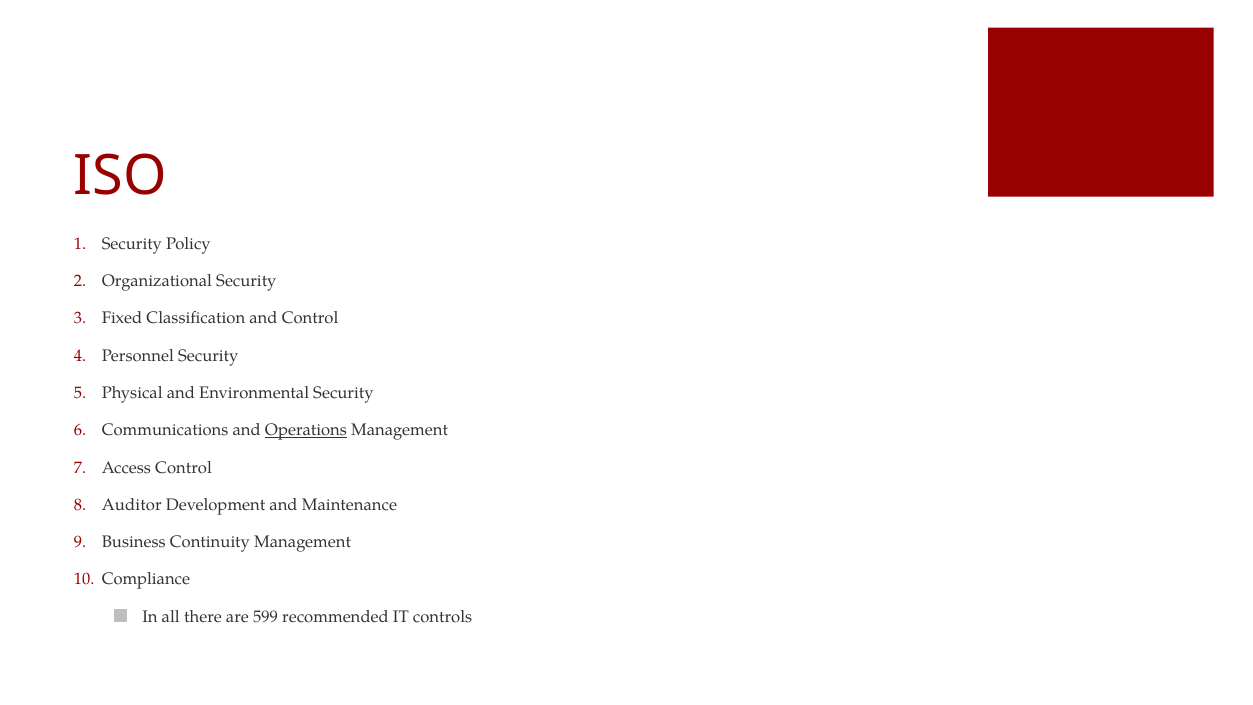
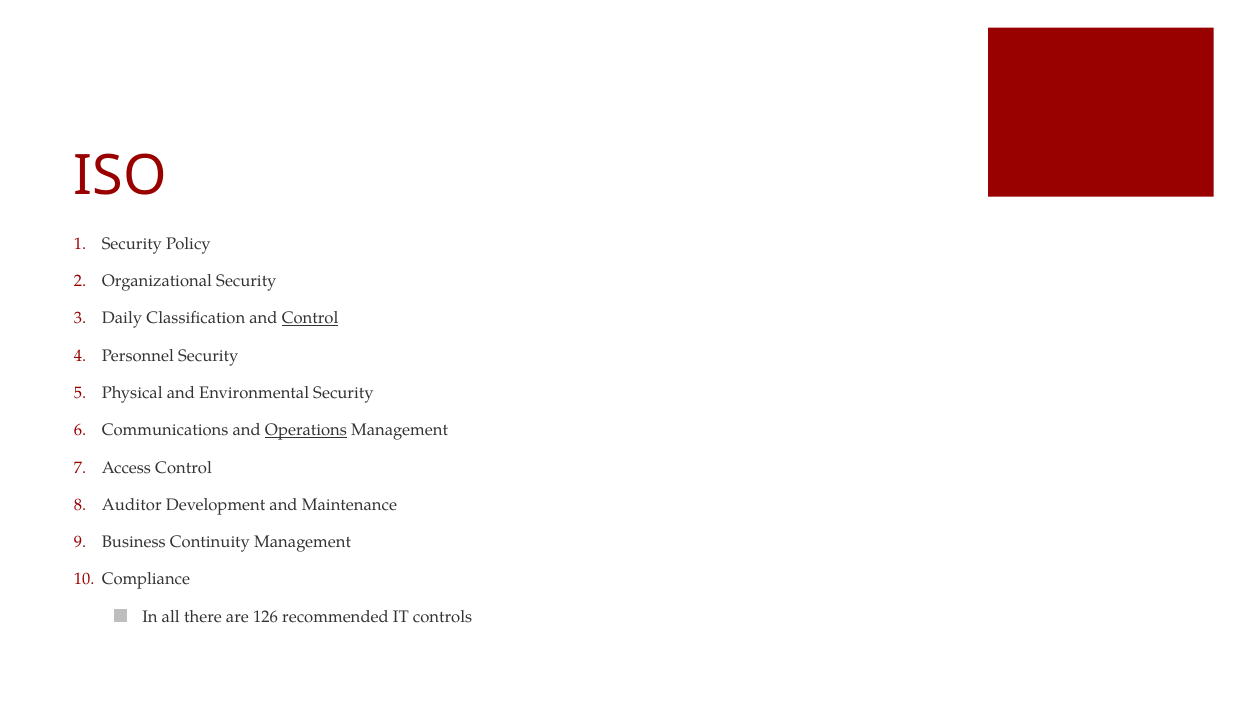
Fixed: Fixed -> Daily (122, 318)
Control underline: none -> present (310, 318)
599: 599 -> 126 (266, 617)
